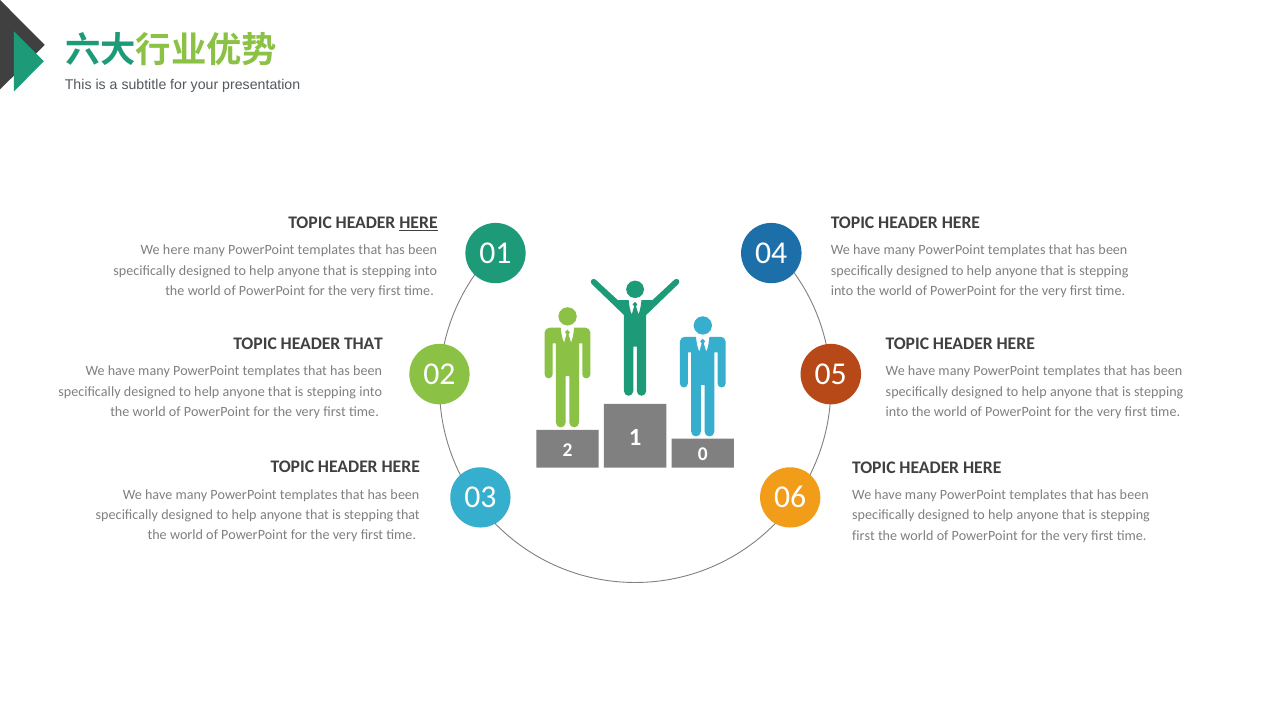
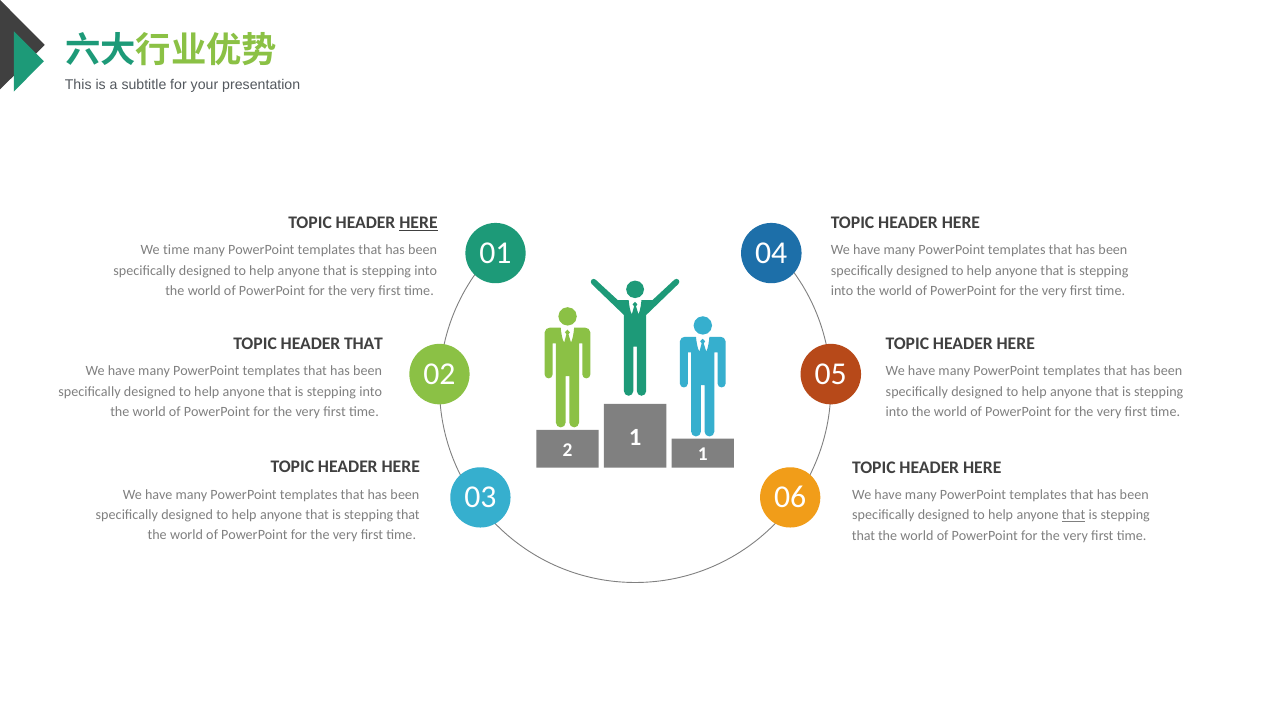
We here: here -> time (176, 250)
2 0: 0 -> 1 (703, 454)
that underline: none -> present (1074, 515)
first: first -> that (864, 535)
